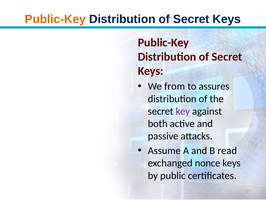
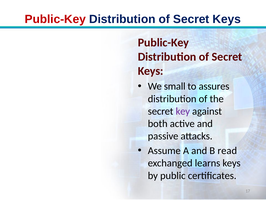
Public-Key colour: orange -> red (55, 19)
from: from -> small (175, 86)
nonce: nonce -> learns (208, 163)
